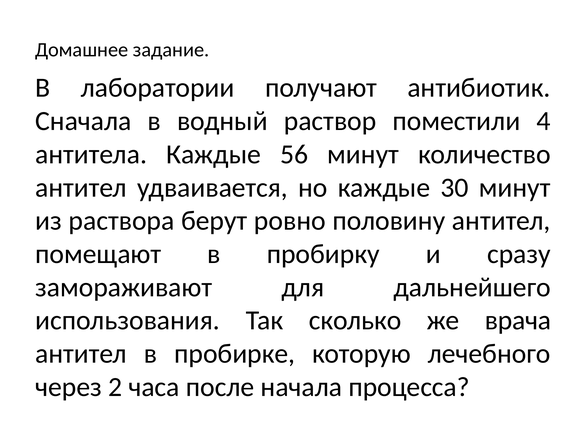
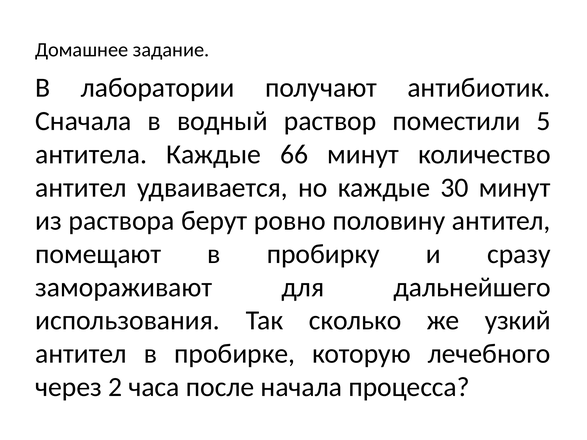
4: 4 -> 5 (544, 121)
56: 56 -> 66 (294, 154)
врача: врача -> узкий (518, 321)
